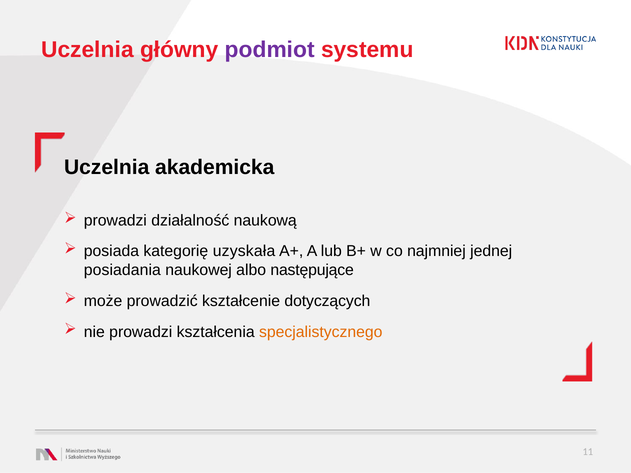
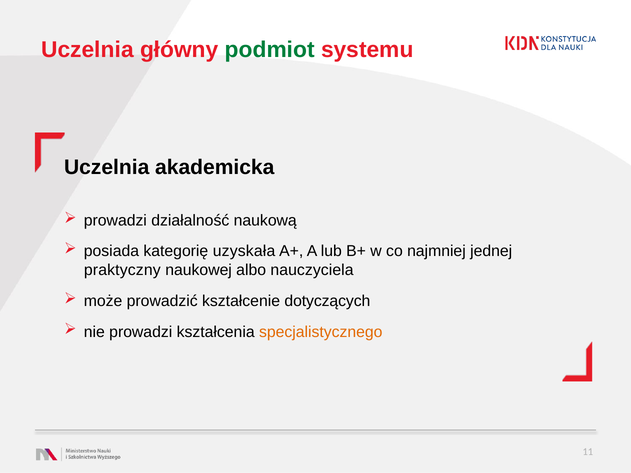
podmiot colour: purple -> green (270, 50)
posiadania: posiadania -> praktyczny (122, 270)
następujące: następujące -> nauczyciela (312, 270)
